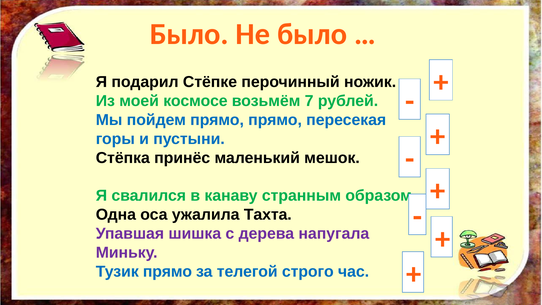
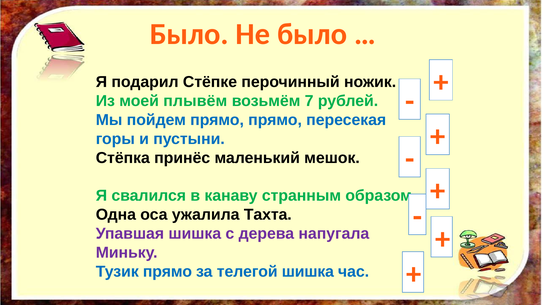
космосе: космосе -> плывём (195, 101)
телегой строго: строго -> шишка (308, 272)
